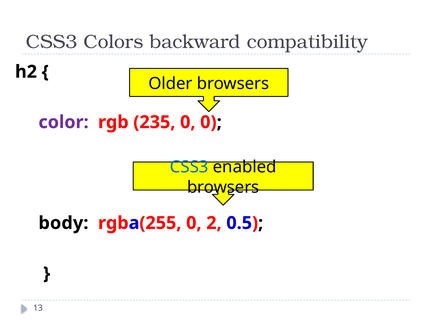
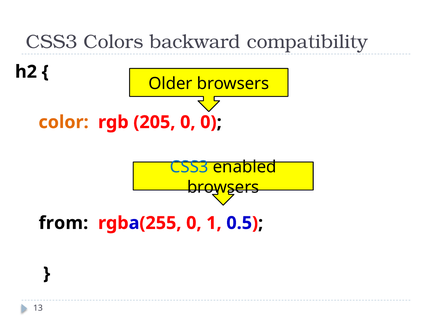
color colour: purple -> orange (64, 122)
235: 235 -> 205 (154, 122)
body: body -> from (63, 223)
2: 2 -> 1 (214, 223)
